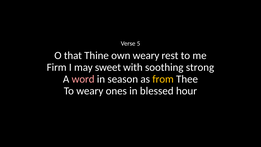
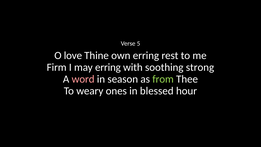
that: that -> love (73, 55)
own weary: weary -> erring (146, 55)
may sweet: sweet -> erring (108, 67)
from colour: yellow -> light green (163, 79)
